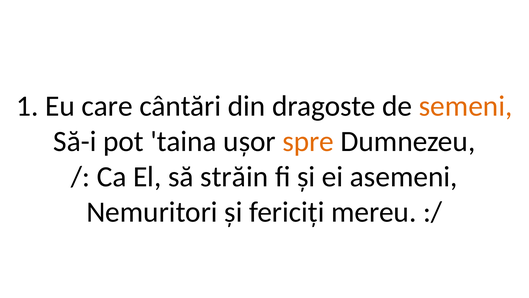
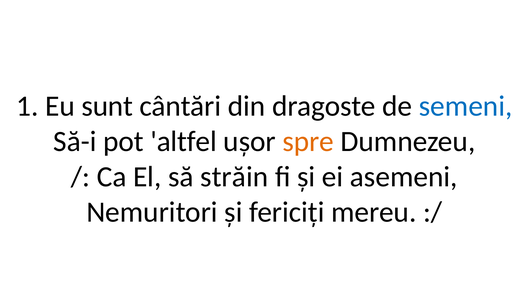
care: care -> sunt (107, 106)
semeni colour: orange -> blue (466, 106)
taina: taina -> altfel (184, 141)
